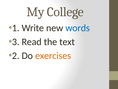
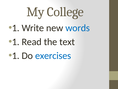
3: 3 -> 1 (16, 42)
2: 2 -> 1 (16, 55)
exercises colour: orange -> blue (53, 55)
